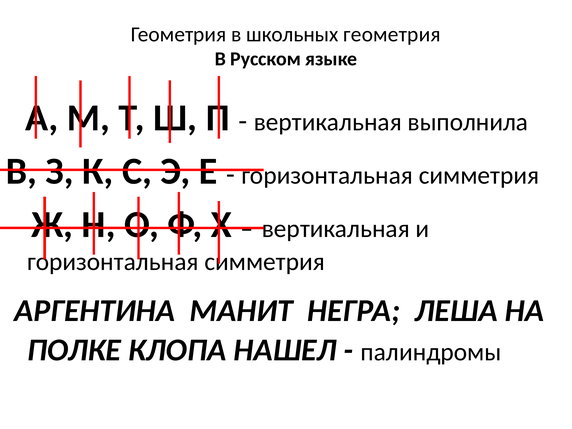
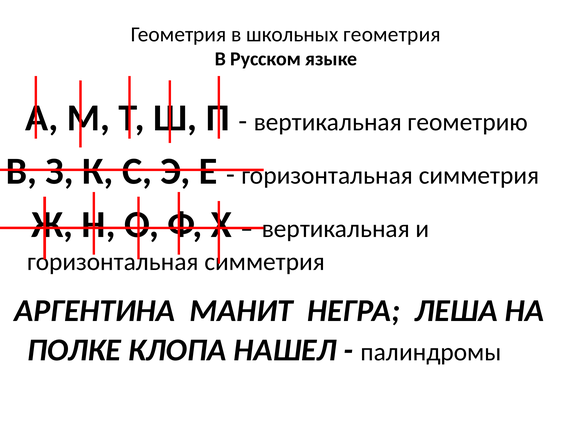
выполнила: выполнила -> геометрию (468, 122)
